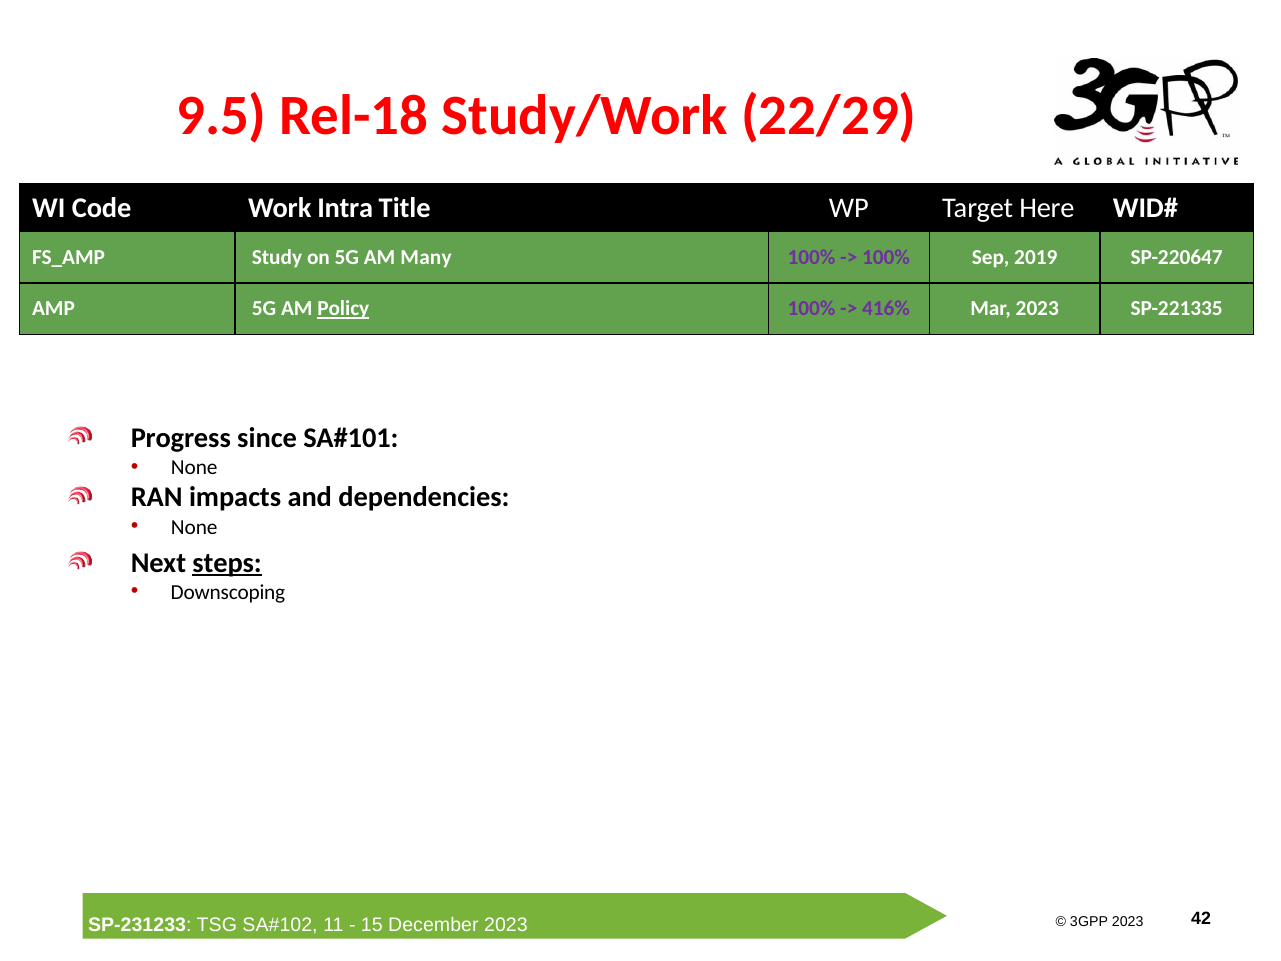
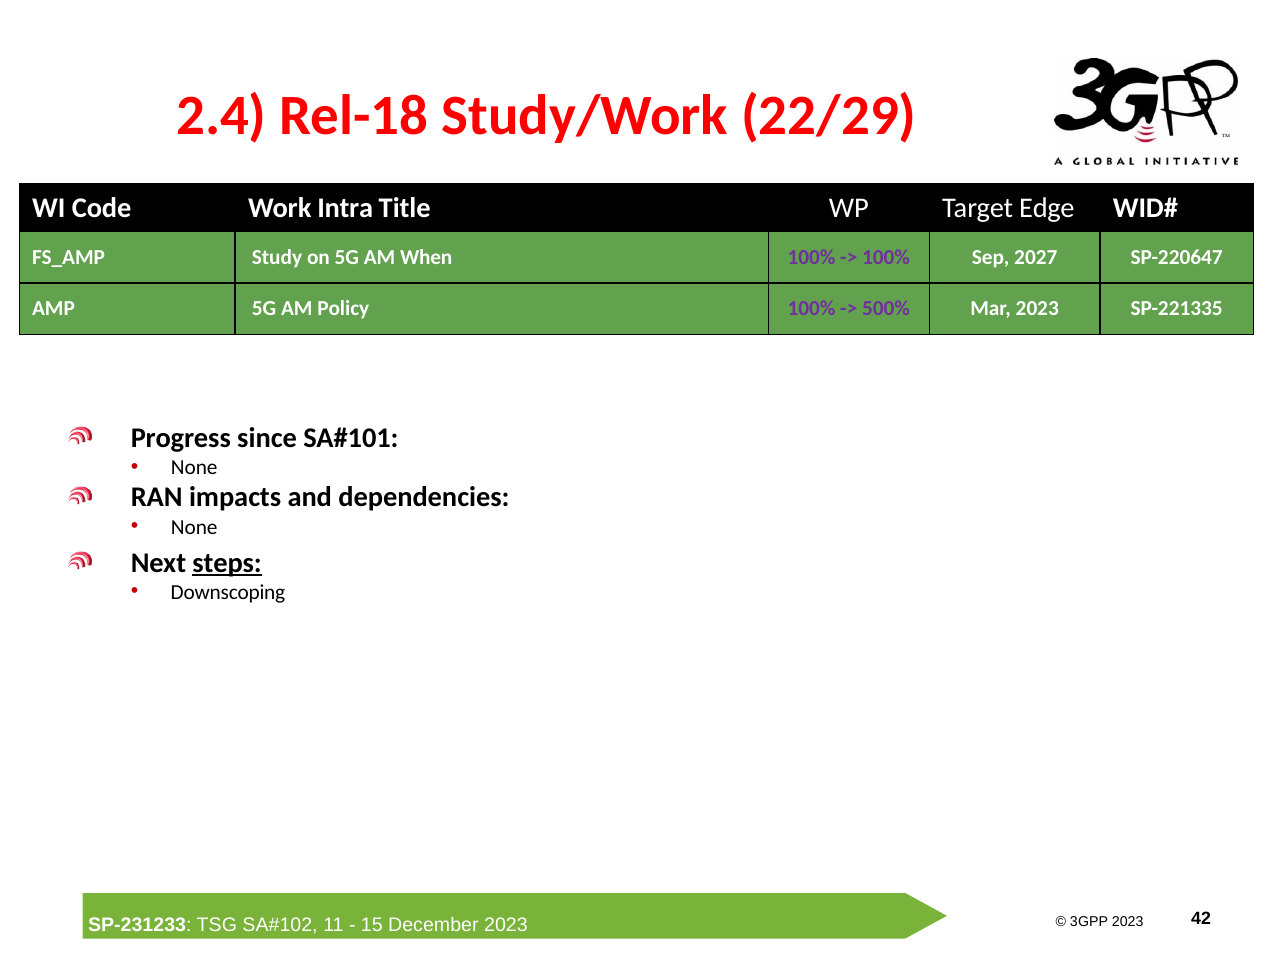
9.5: 9.5 -> 2.4 (221, 116)
Here: Here -> Edge (1047, 208)
Many: Many -> When (426, 257)
2019: 2019 -> 2027 (1036, 257)
Policy underline: present -> none (343, 309)
416%: 416% -> 500% (886, 309)
